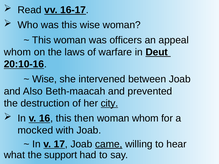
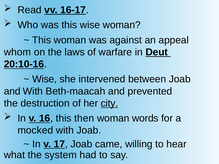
officers: officers -> against (126, 40)
and Also: Also -> With (33, 91)
woman whom: whom -> words (145, 118)
came underline: present -> none (109, 144)
support: support -> system (61, 155)
